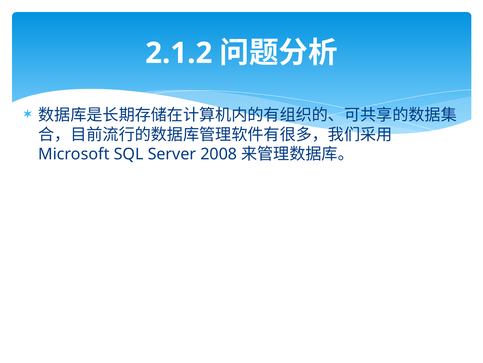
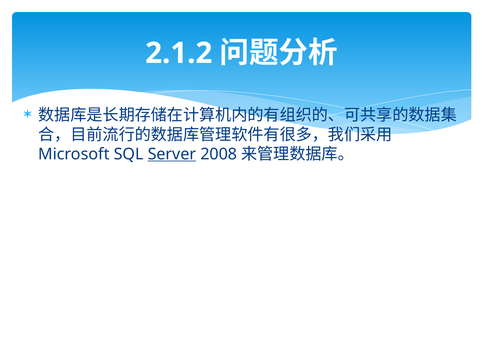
Server underline: none -> present (172, 154)
